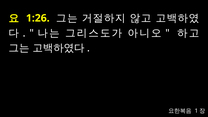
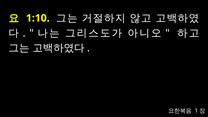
1:26: 1:26 -> 1:10 (38, 18)
